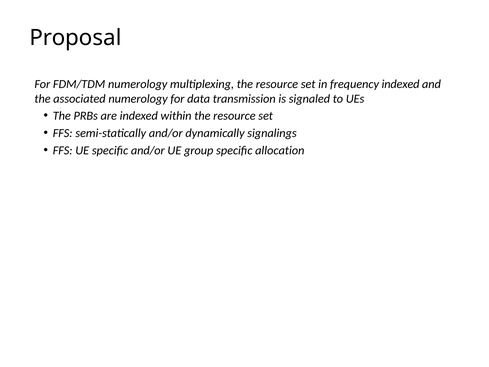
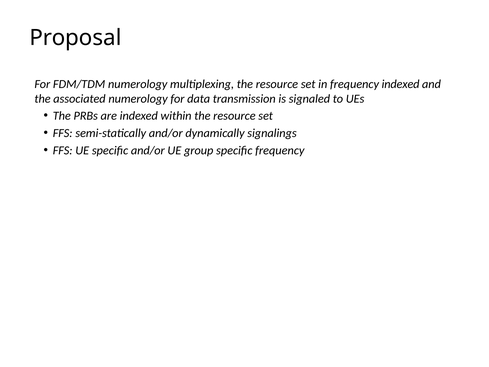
specific allocation: allocation -> frequency (280, 150)
